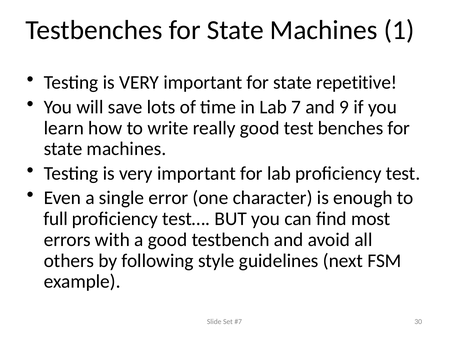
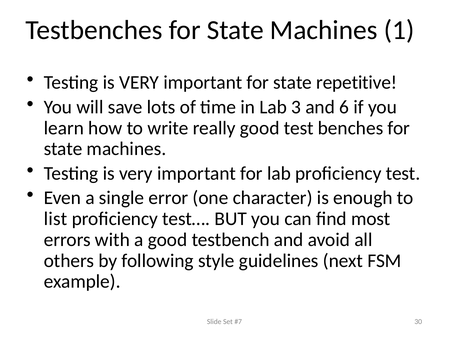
7: 7 -> 3 (296, 107)
9: 9 -> 6 (344, 107)
full: full -> list (55, 219)
